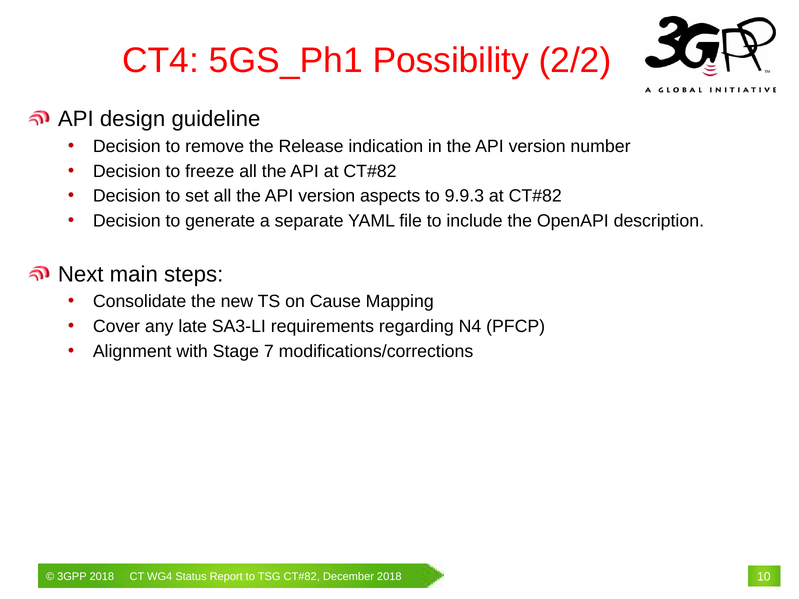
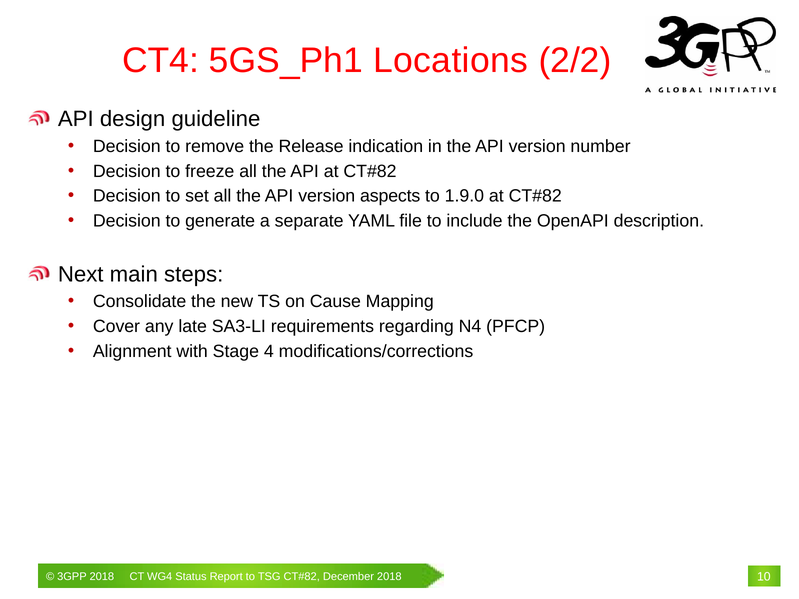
Possibility: Possibility -> Locations (451, 61)
9.9.3: 9.9.3 -> 1.9.0 (464, 196)
7: 7 -> 4 (269, 351)
